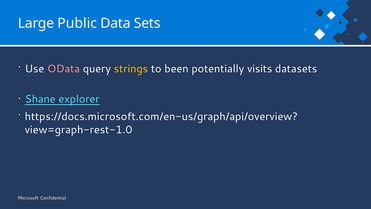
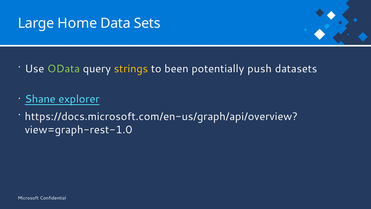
Public: Public -> Home (77, 23)
OData colour: pink -> light green (64, 69)
visits: visits -> push (260, 69)
